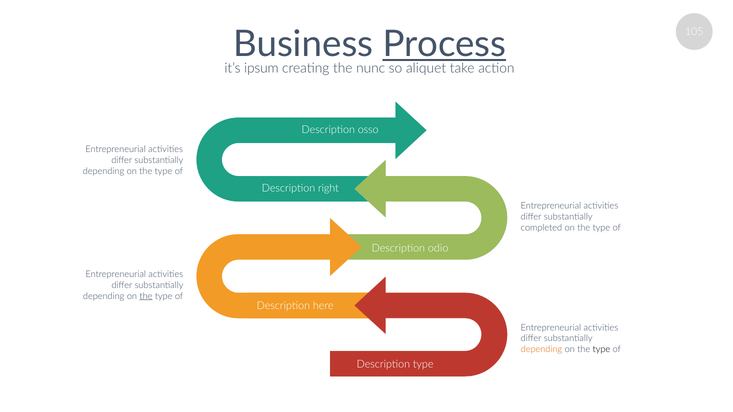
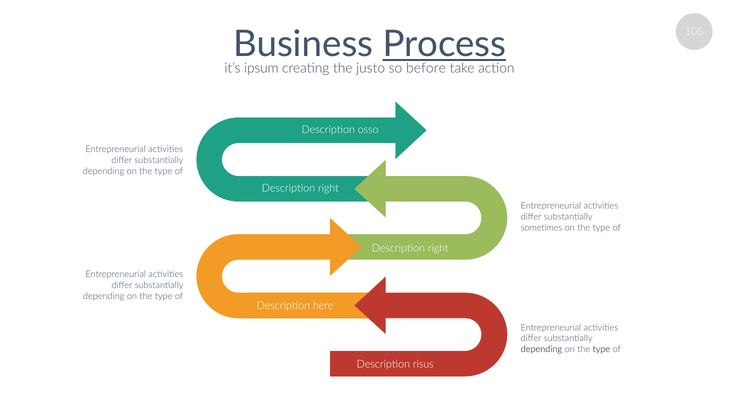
nunc: nunc -> justo (371, 68)
aliquet: aliquet -> before (426, 68)
completed: completed -> sometimes (541, 228)
odio: odio -> right (438, 248)
the underline: present -> none (146, 296)
depending colour: orange -> black (541, 350)
Description type: type -> risus (423, 364)
